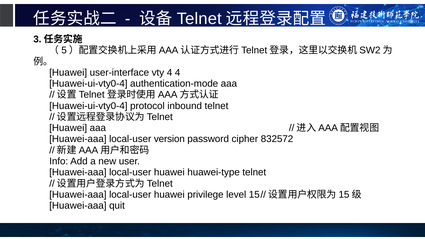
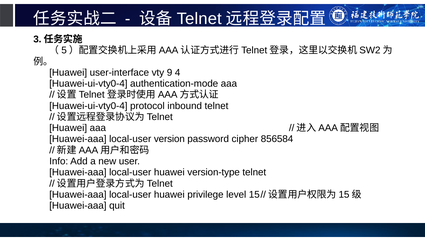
vty 4: 4 -> 9 (170, 73)
832572: 832572 -> 856584 (277, 139)
huawei-type: huawei-type -> version-type (214, 172)
